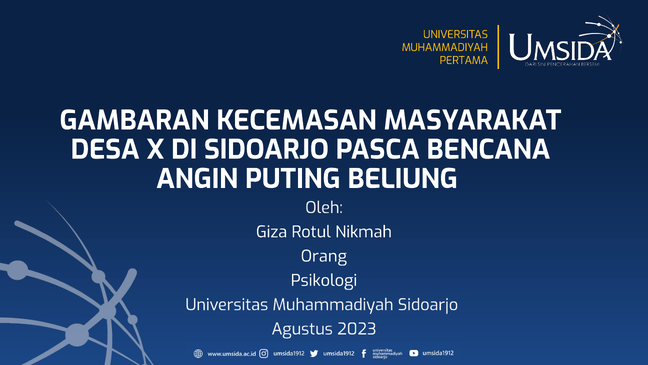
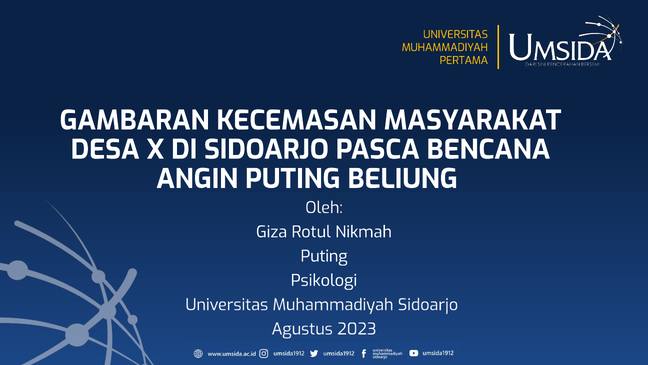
Orang: Orang -> Puting (324, 256)
